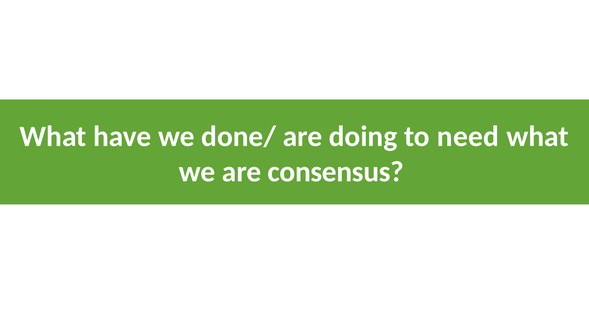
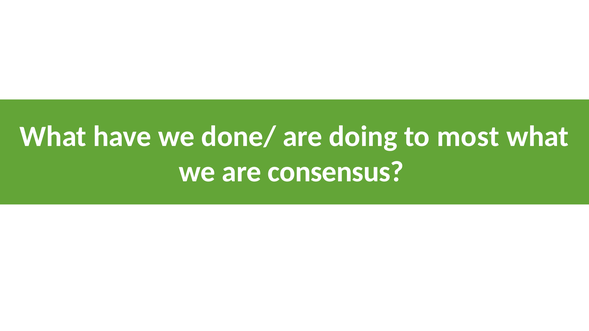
need: need -> most (468, 136)
